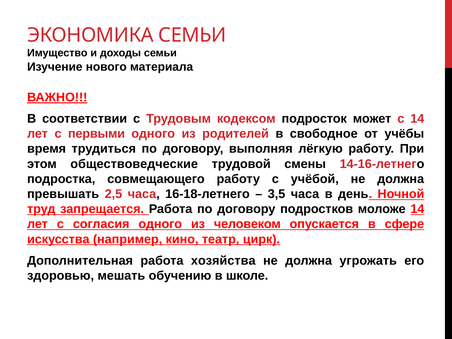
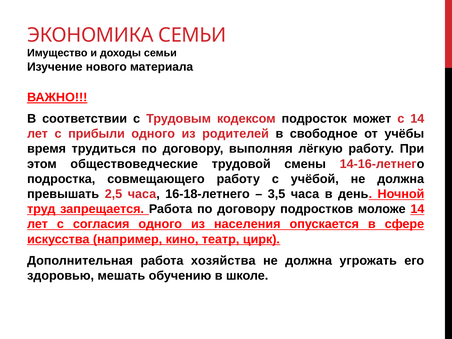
первыми: первыми -> прибыли (97, 134)
человеком: человеком -> населения (247, 224)
